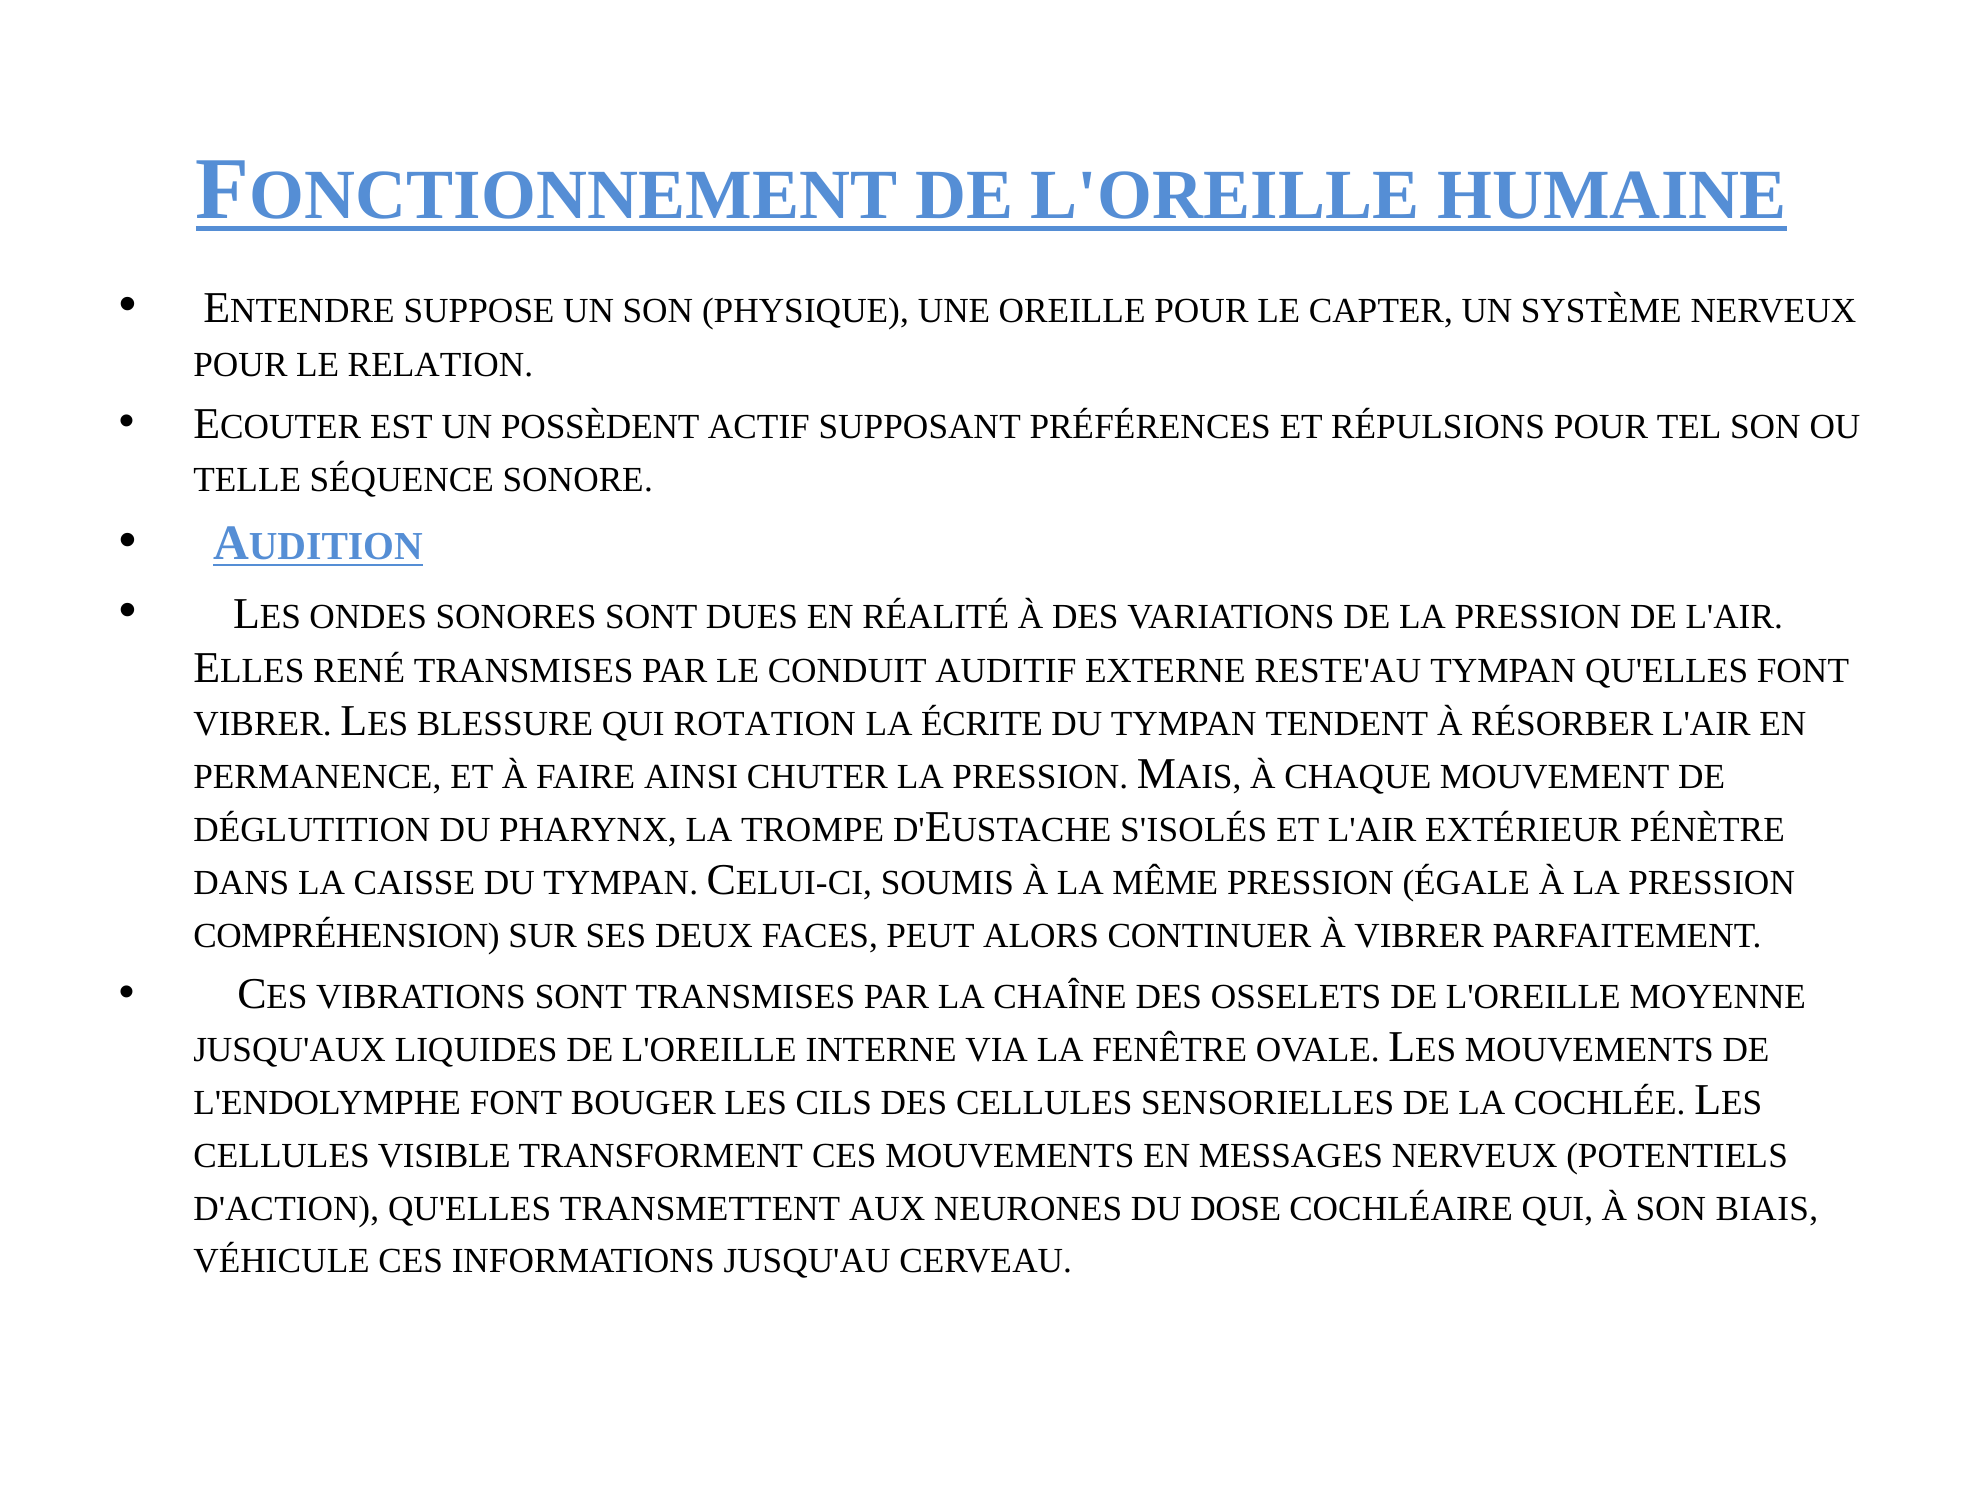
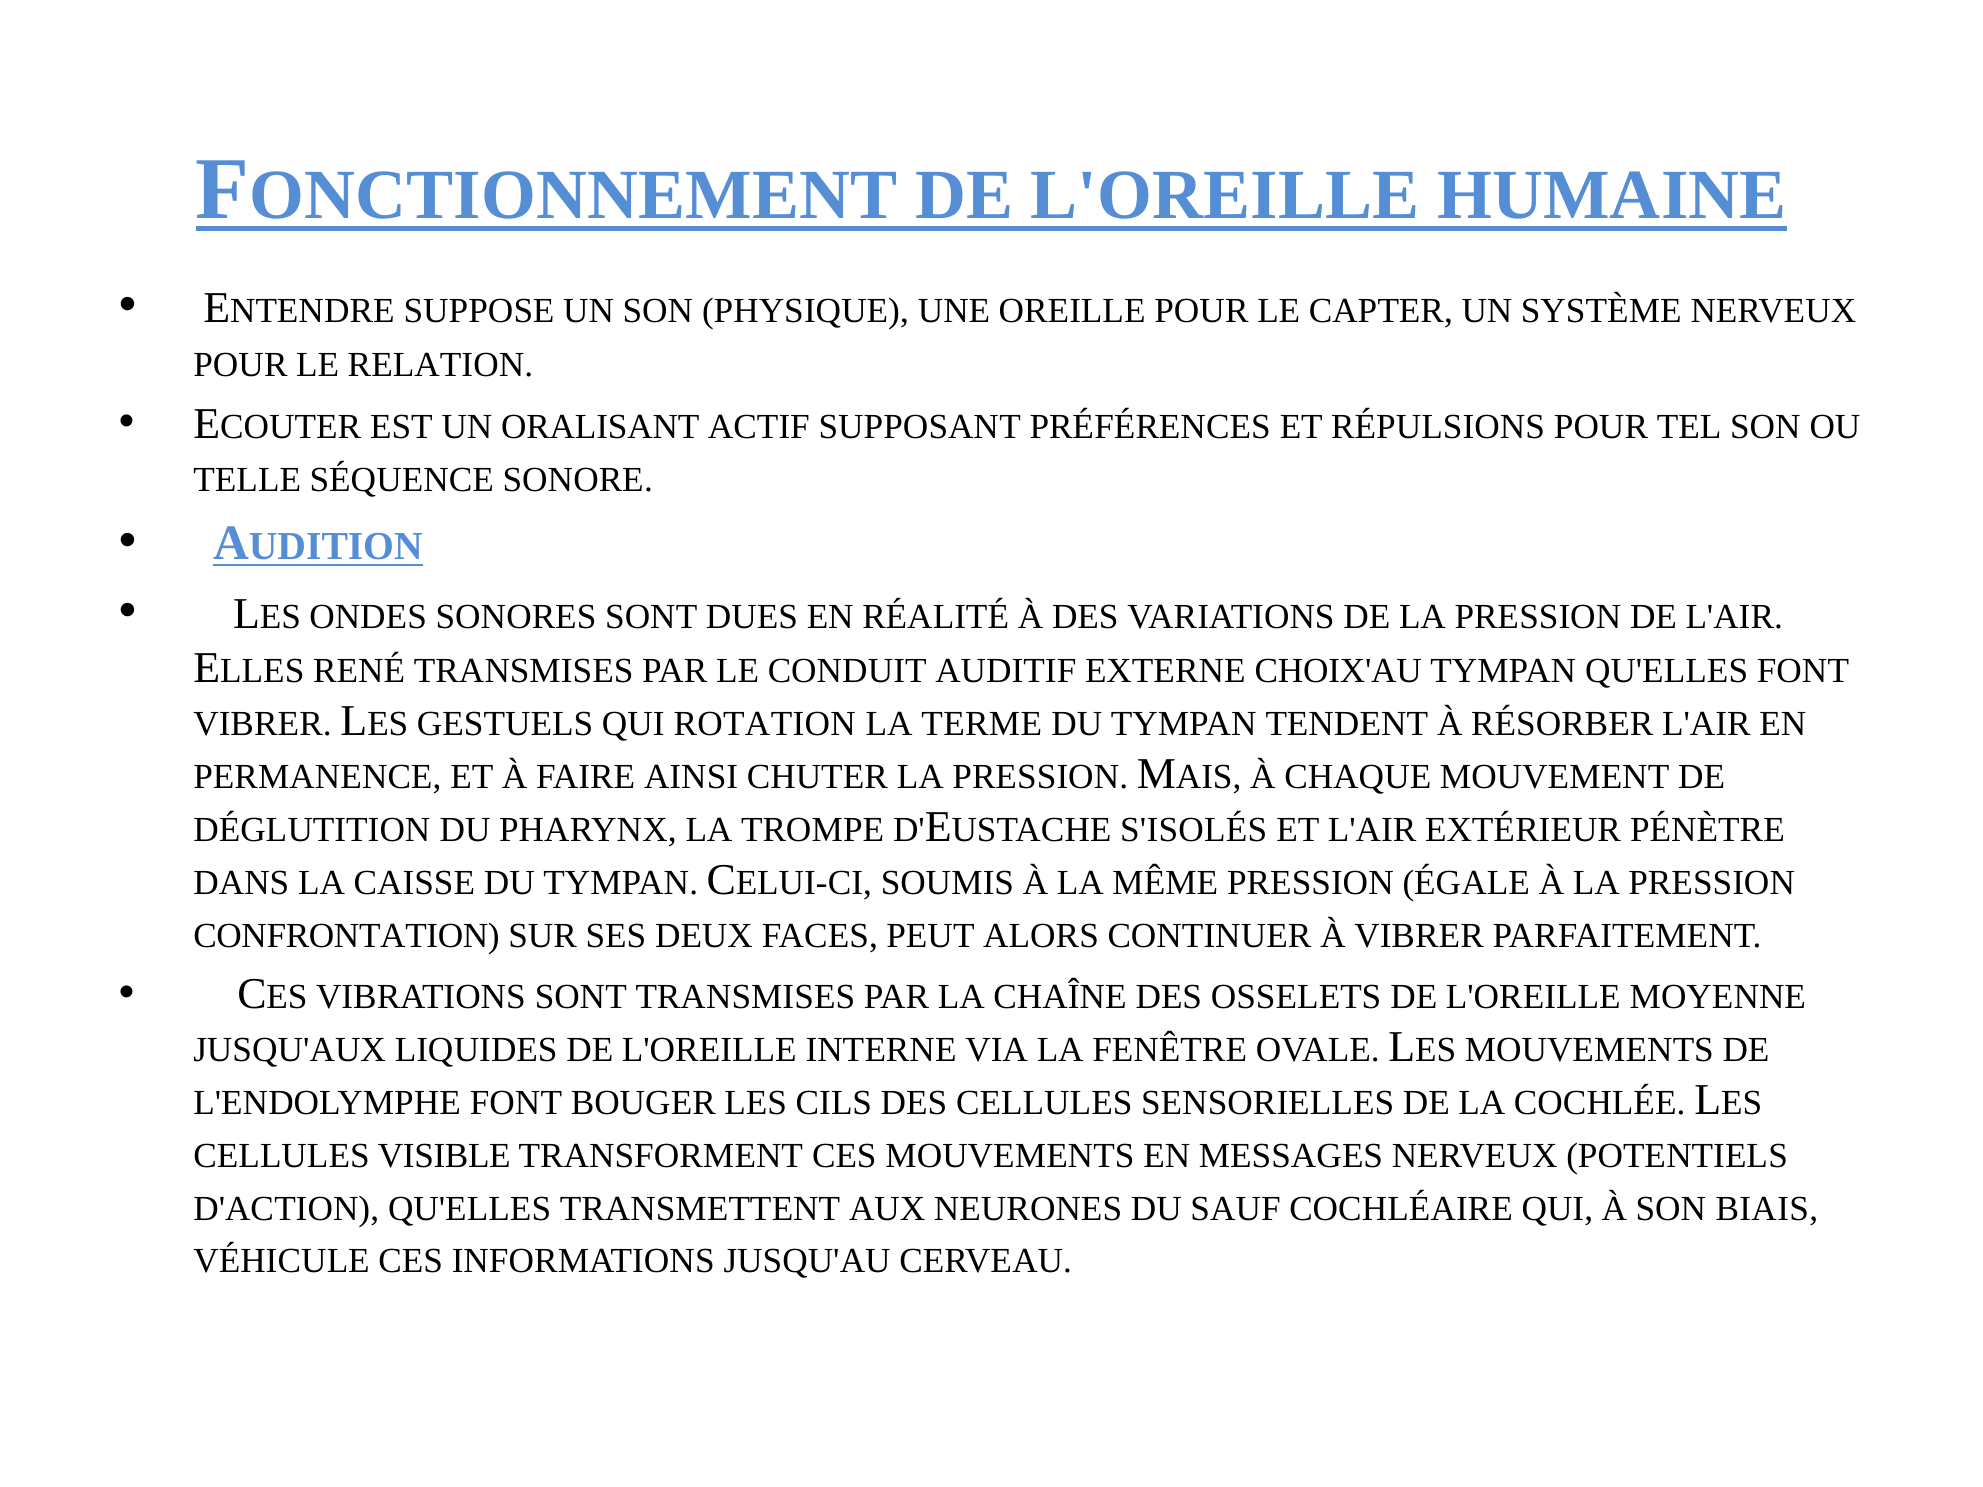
POSSÈDENT: POSSÈDENT -> ORALISANT (600, 427)
RESTE'AU: RESTE'AU -> CHOIX'AU (1338, 671)
BLESSURE: BLESSURE -> GESTUELS (505, 724)
ÉCRITE: ÉCRITE -> TERME (982, 724)
COMPRÉHENSION: COMPRÉHENSION -> CONFRONTATION (346, 936)
DOSE: DOSE -> SAUF (1236, 1209)
